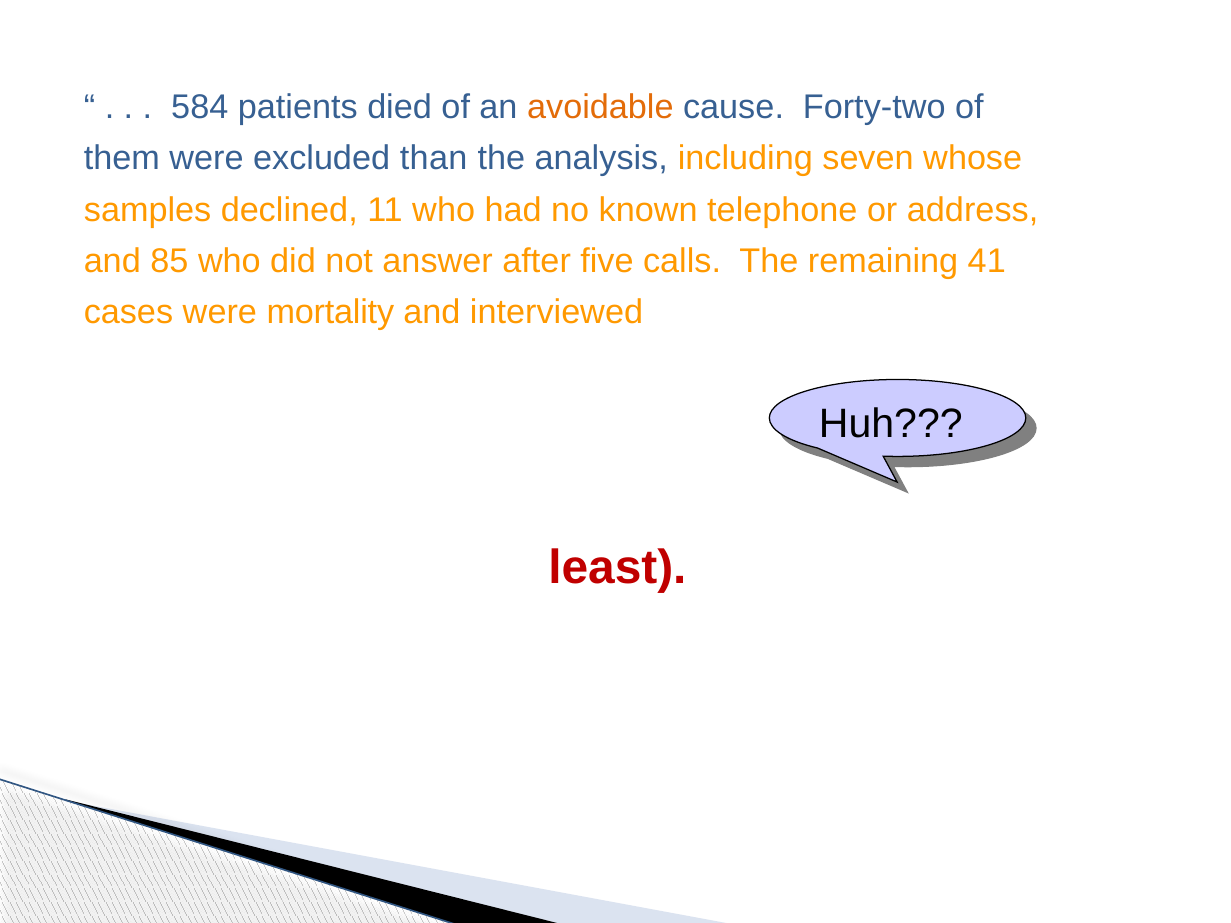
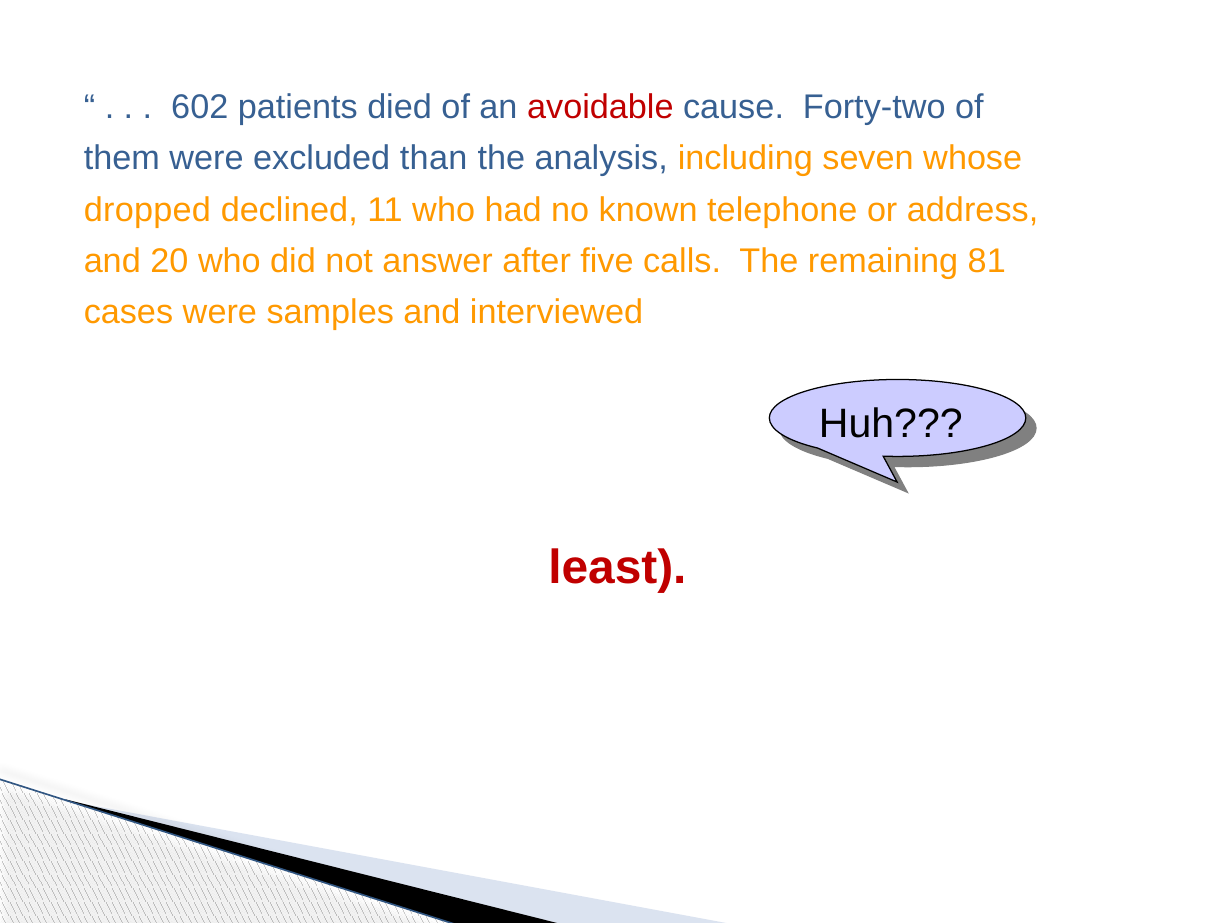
584: 584 -> 602 (200, 107)
avoidable colour: orange -> red (600, 107)
samples: samples -> dropped (147, 210)
85: 85 -> 20 (169, 261)
41: 41 -> 81 (987, 261)
mortality: mortality -> samples (330, 312)
